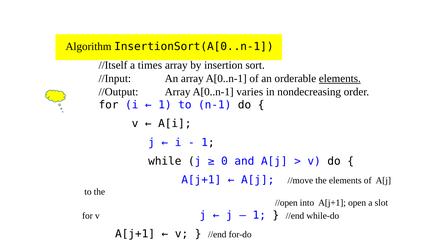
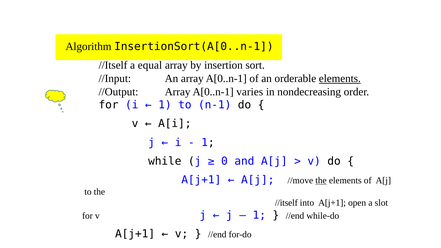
times: times -> equal (150, 65)
the underline: none -> present (321, 181)
//open: //open -> //itself (286, 203)
